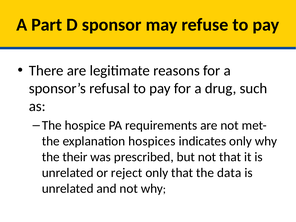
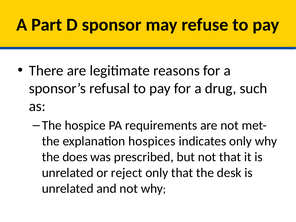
their: their -> does (75, 157)
data: data -> desk (229, 173)
